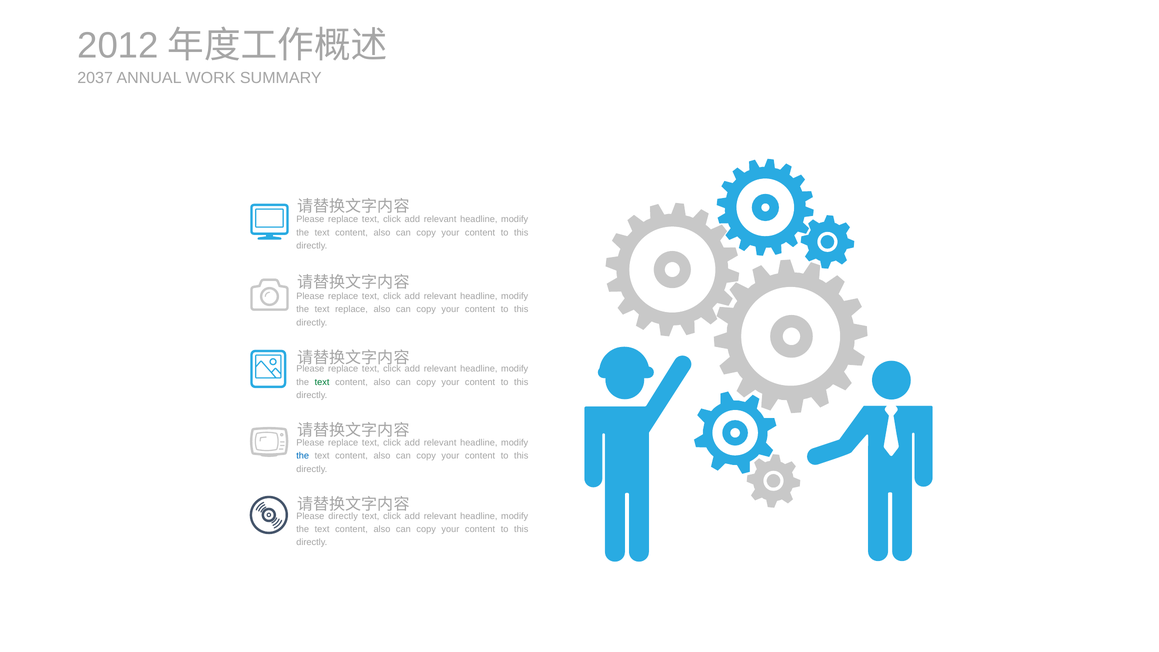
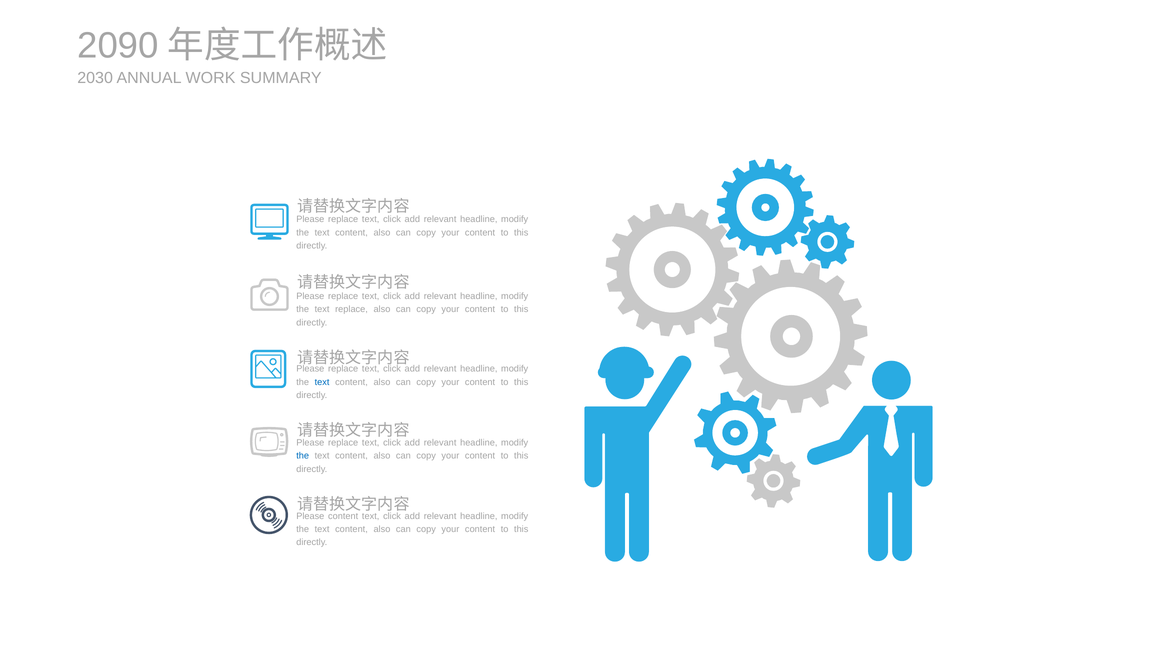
2012: 2012 -> 2090 (118, 46)
2037: 2037 -> 2030 (95, 78)
text colour: green -> blue (322, 382)
Please directly: directly -> content (343, 516)
